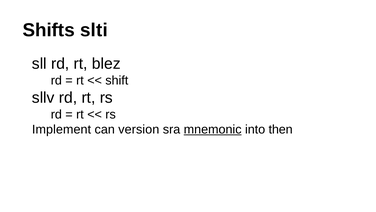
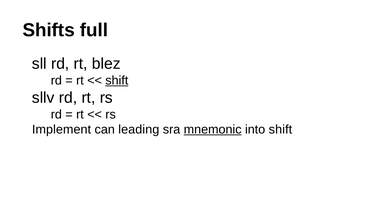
slti: slti -> full (94, 30)
shift underline: none -> present (117, 80)
version: version -> leading (139, 129)
into then: then -> shift (280, 129)
